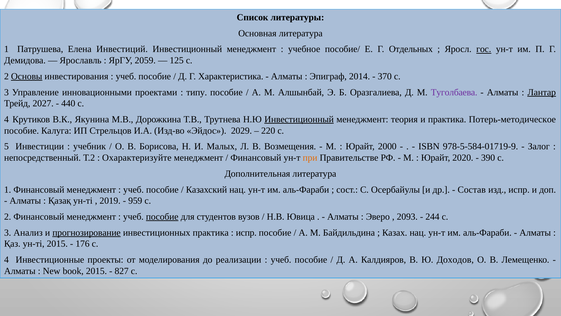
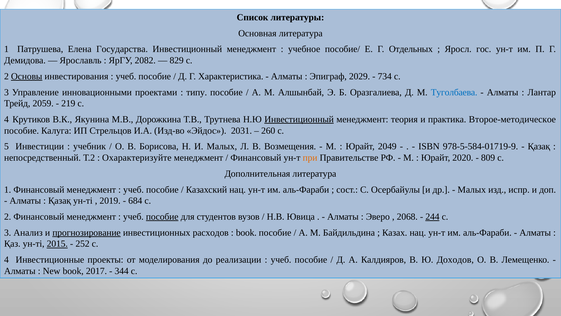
Инвестиций: Инвестиций -> Государства (122, 49)
гос underline: present -> none (484, 49)
2059: 2059 -> 2082 (145, 60)
125: 125 -> 829 (177, 60)
2014: 2014 -> 2029 (360, 76)
370: 370 -> 734 (385, 76)
Туголбаева colour: purple -> blue (454, 92)
Лантар underline: present -> none (542, 92)
2027: 2027 -> 2059 (43, 103)
440: 440 -> 219 (68, 103)
Потерь-методическое: Потерь-методическое -> Второе-методическое (512, 119)
2029: 2029 -> 2031 (241, 130)
220: 220 -> 260 (268, 130)
2000: 2000 -> 2049 (387, 146)
Залог: Залог -> Қазақ (539, 146)
390: 390 -> 809 (488, 158)
Состав: Состав -> Малых (472, 189)
959: 959 -> 684 (135, 201)
2093: 2093 -> 2068 (407, 216)
244 underline: none -> present (432, 216)
инвестиционных практика: практика -> расходов (211, 232)
испр: испр -> book (246, 232)
2015 underline: none -> present (57, 244)
176: 176 -> 252 (83, 244)
book 2015: 2015 -> 2017 (96, 271)
827: 827 -> 344 (122, 271)
